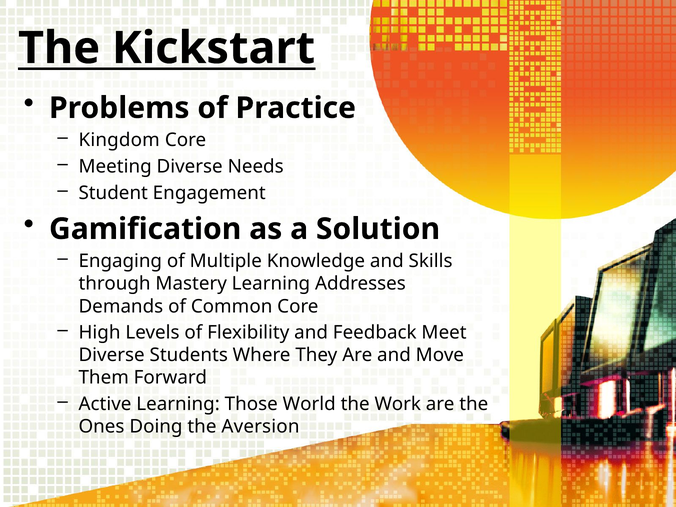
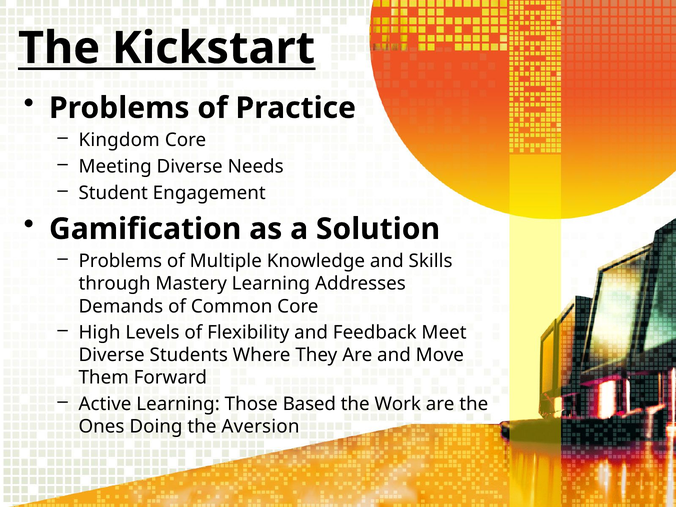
Engaging: Engaging -> Problems (120, 261)
World: World -> Based (309, 404)
